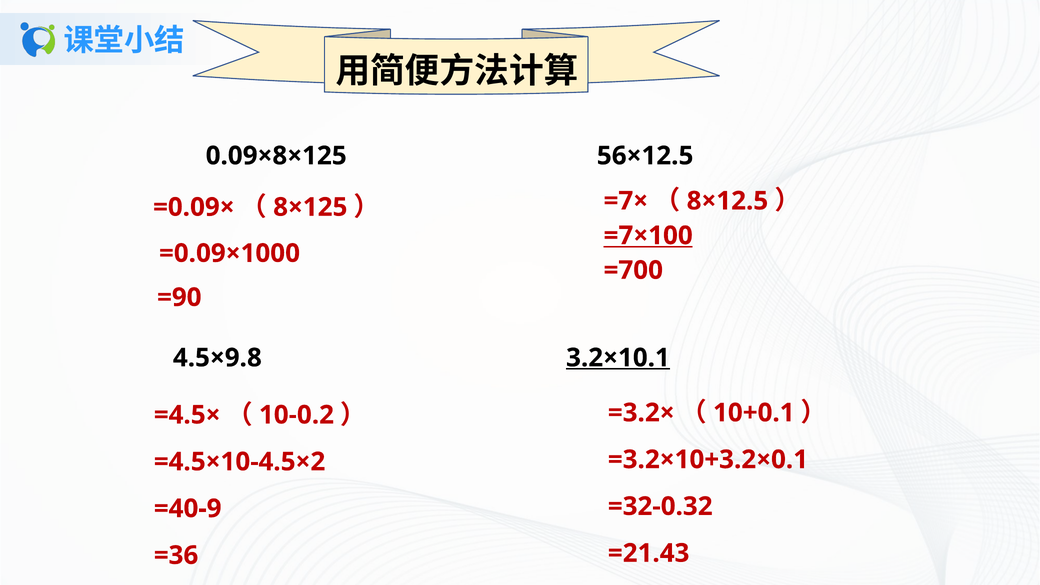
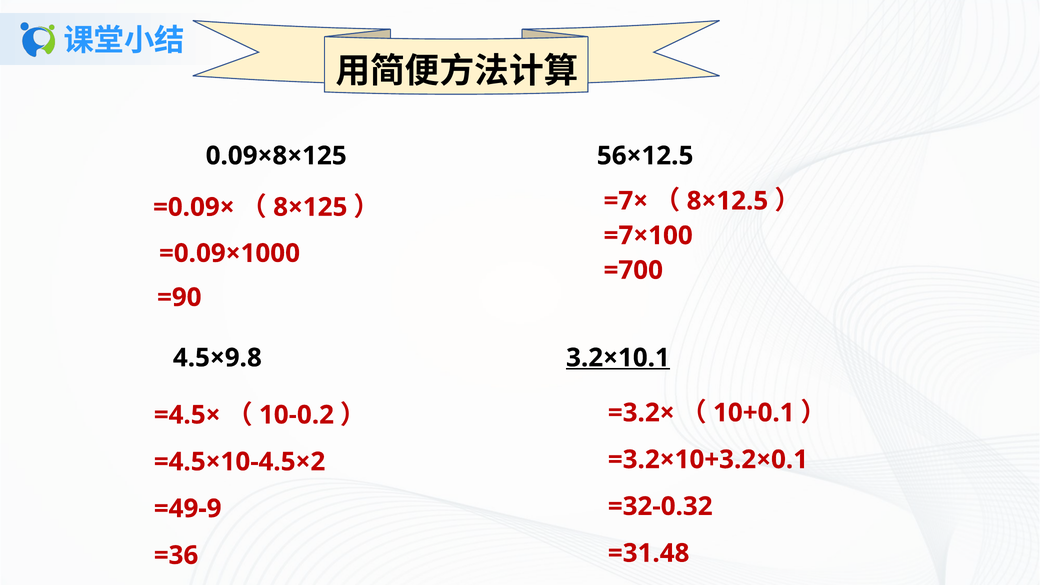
=7×100 underline: present -> none (648, 236)
=40-9: =40-9 -> =49-9 (188, 509)
=21.43: =21.43 -> =31.48 (649, 553)
